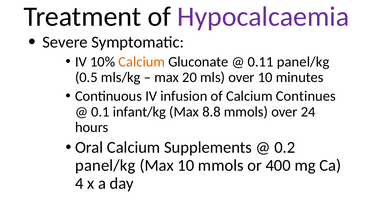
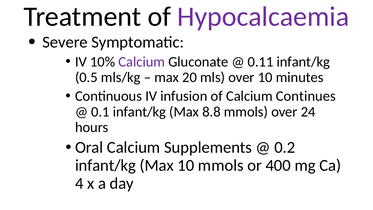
Calcium colour: orange -> purple (142, 62)
0.11 panel/kg: panel/kg -> infant/kg (303, 62)
panel/kg: panel/kg -> infant/kg (105, 165)
